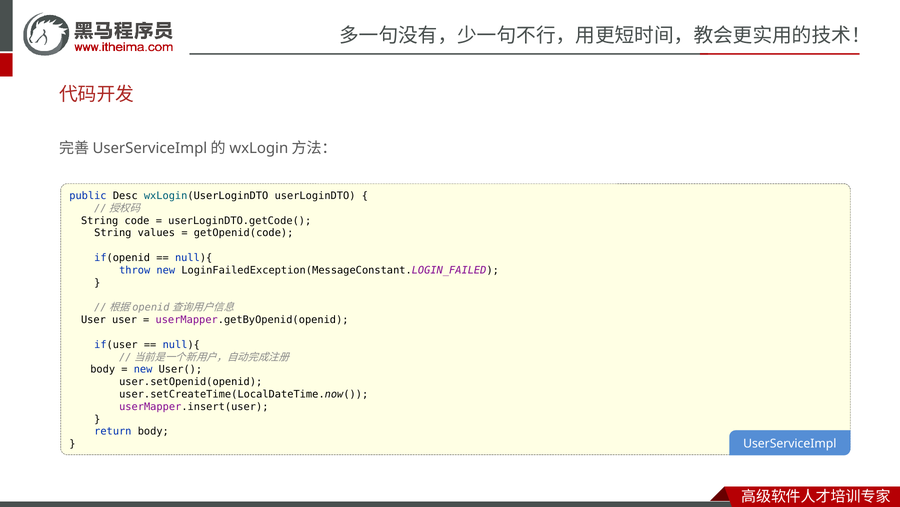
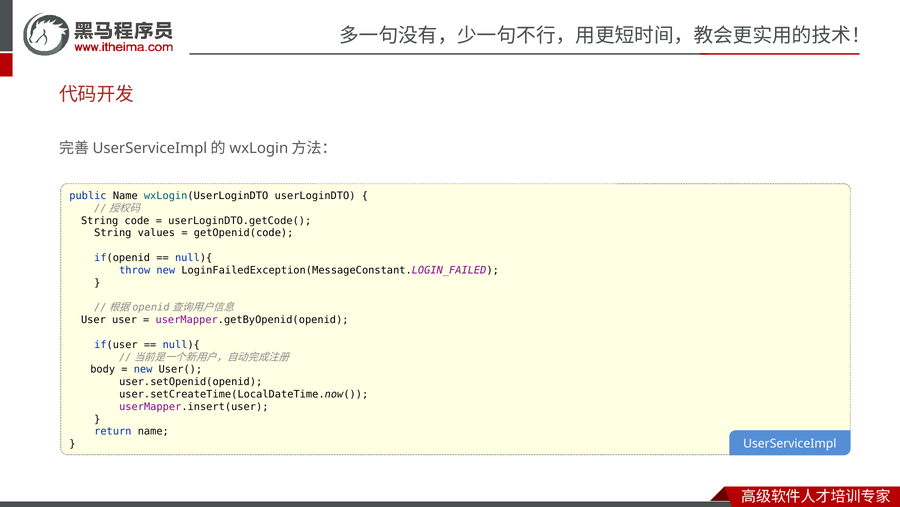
public Desc: Desc -> Name (125, 196)
return body: body -> name (153, 431)
